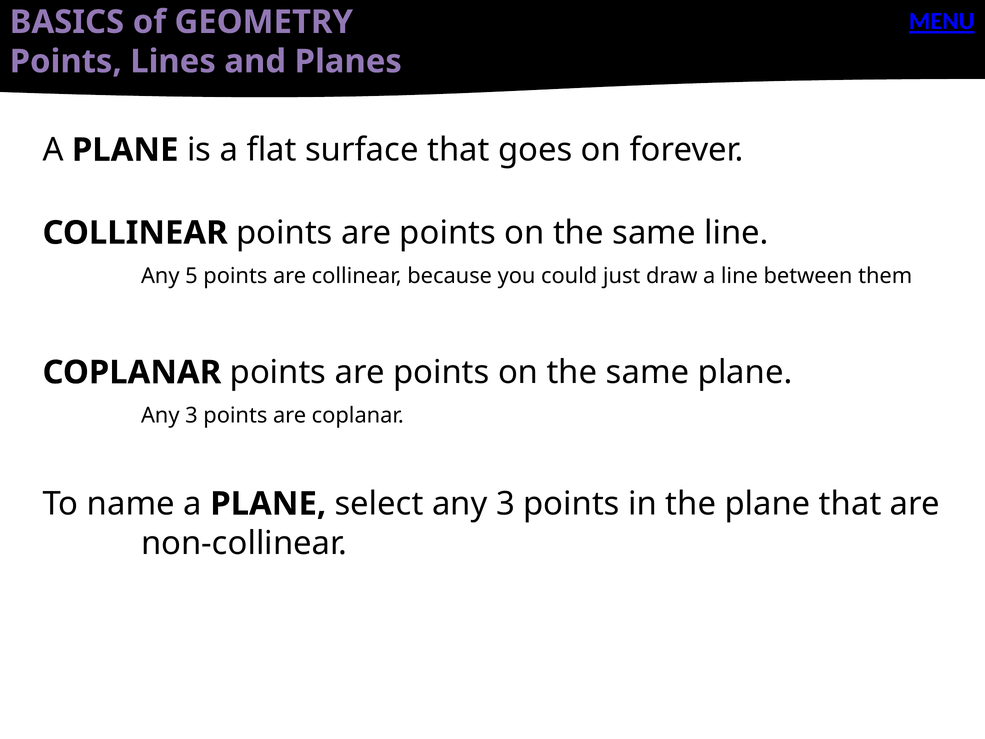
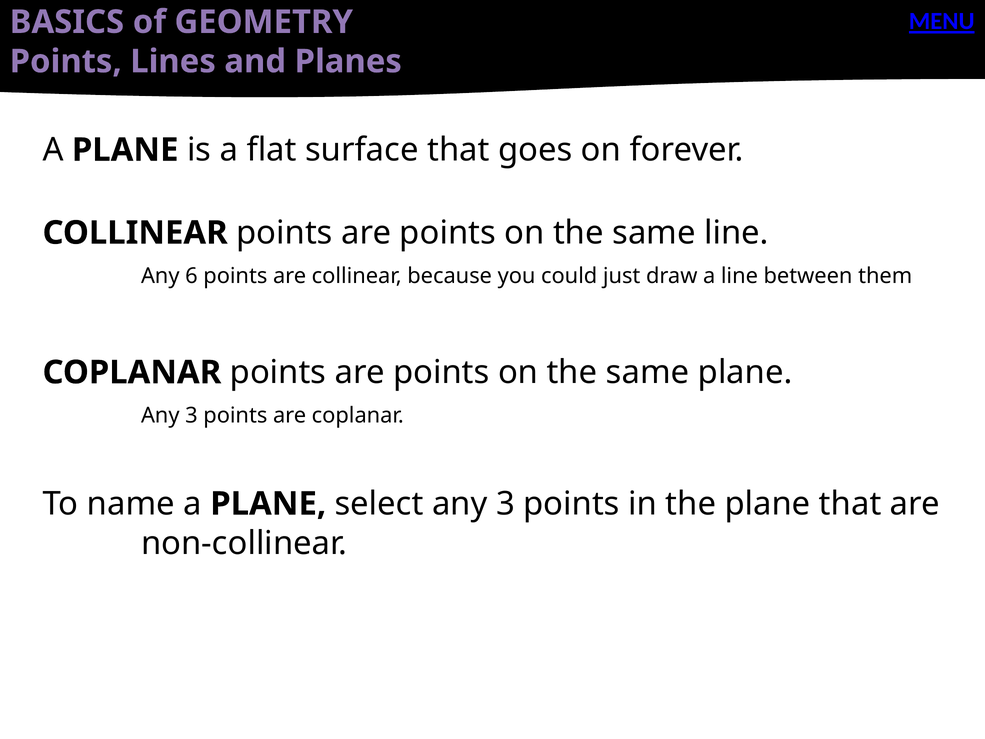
5: 5 -> 6 (191, 276)
